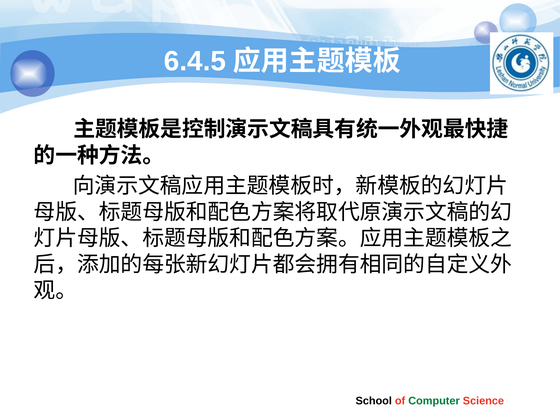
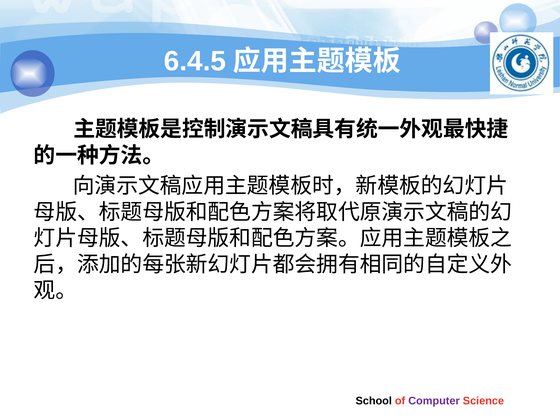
Computer colour: green -> purple (434, 401)
